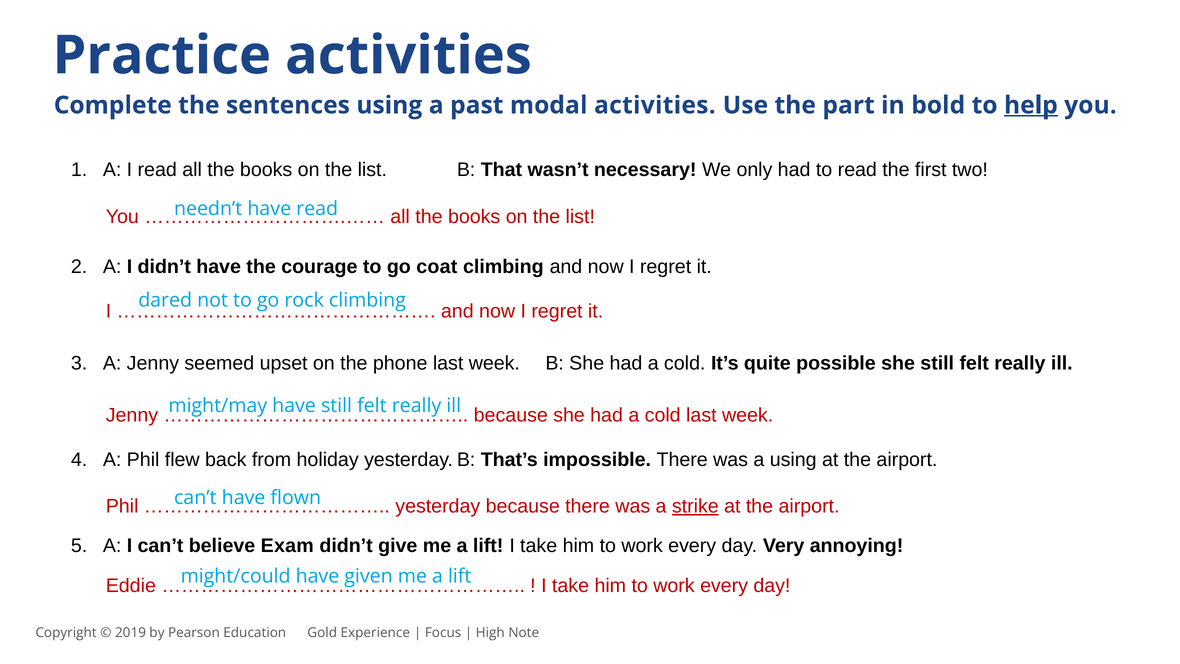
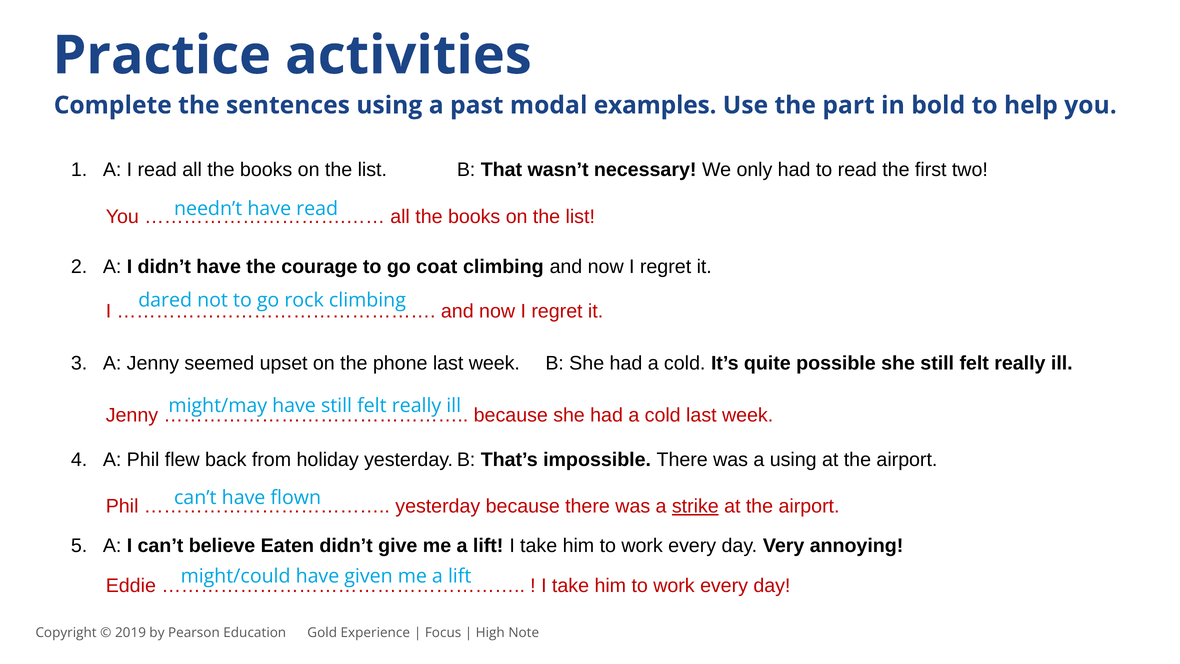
modal activities: activities -> examples (655, 105)
help underline: present -> none (1031, 105)
Exam: Exam -> Eaten (287, 546)
